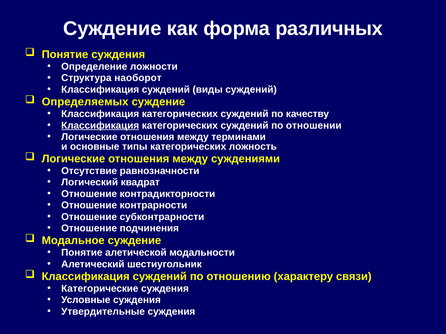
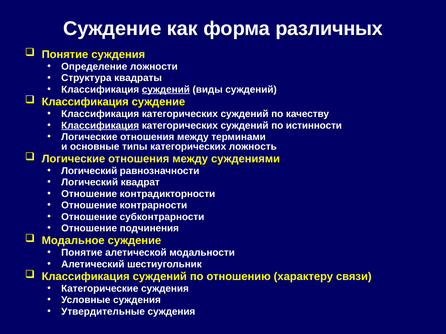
наоборот: наоборот -> квадраты (138, 78)
суждений underline: none -> present (166, 90)
Определяемых: Определяемых -> Классификация (85, 102)
отношении: отношении -> истинности (314, 126)
Отсутствие: Отсутствие -> Логический (89, 171)
